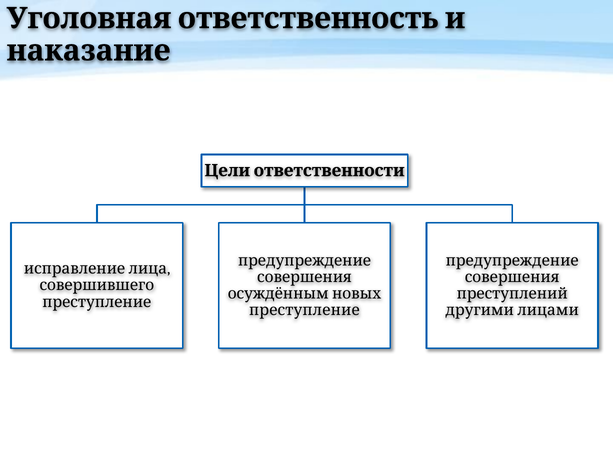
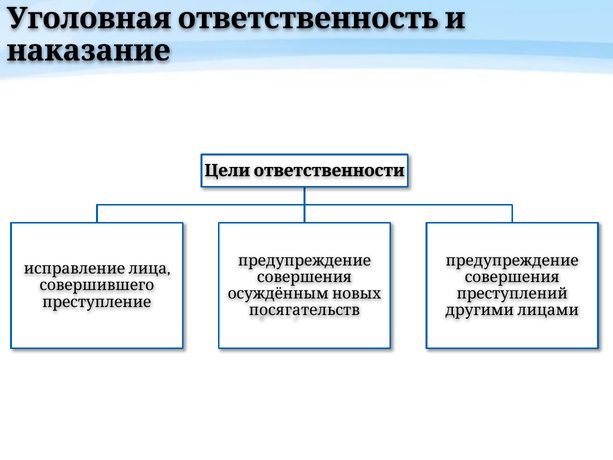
преступление: преступление -> посягательств (304, 310)
